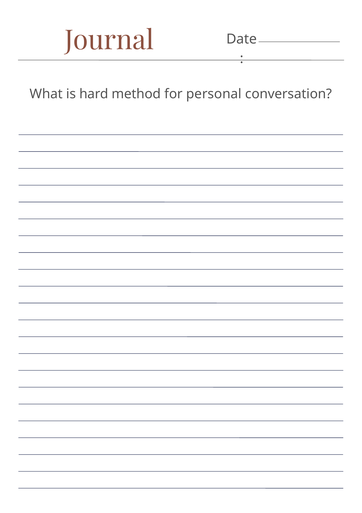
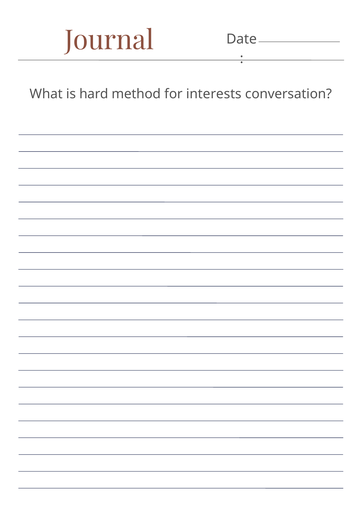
personal: personal -> interests (214, 94)
